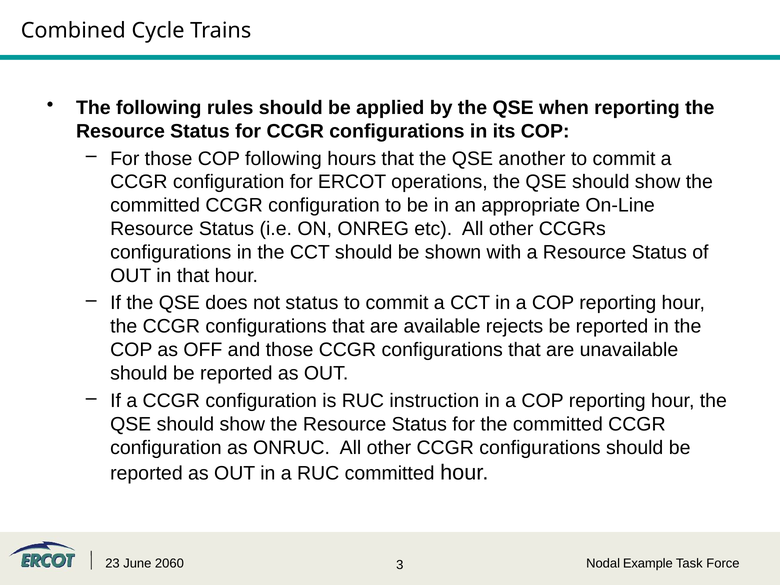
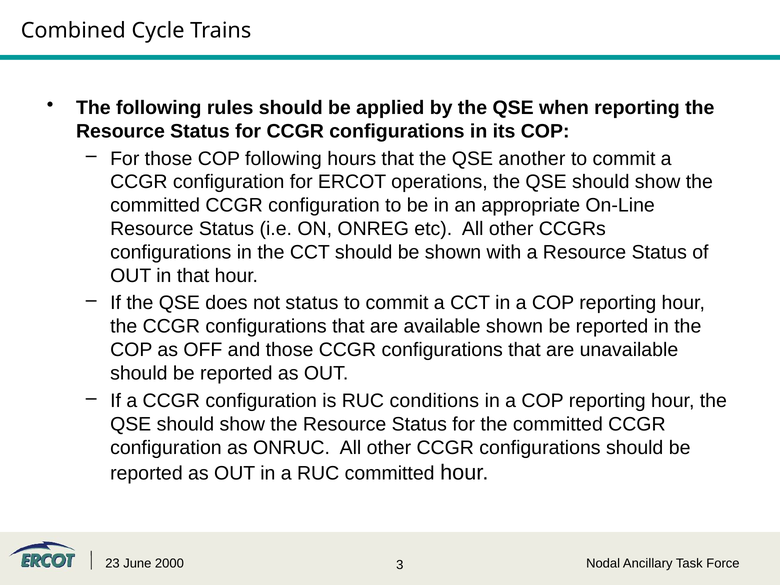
available rejects: rejects -> shown (514, 326)
instruction: instruction -> conditions (434, 401)
2060: 2060 -> 2000 (169, 563)
Example: Example -> Ancillary (648, 563)
